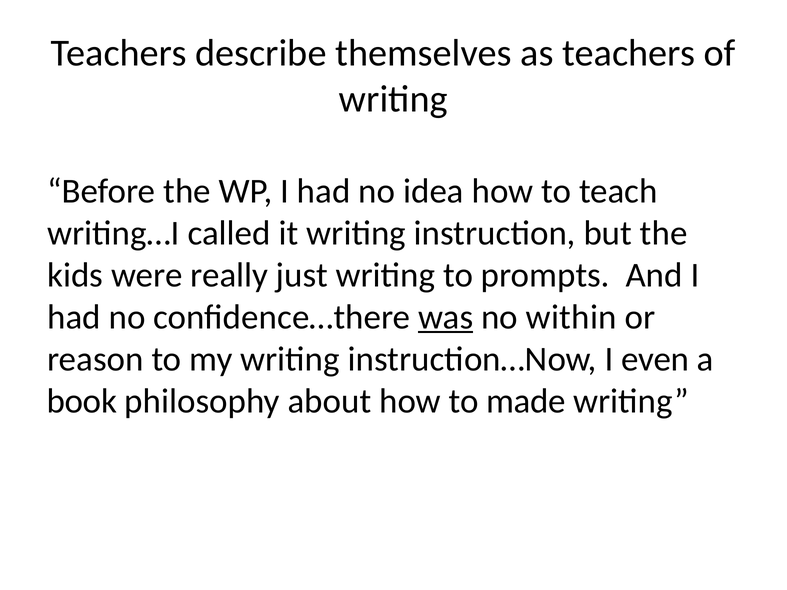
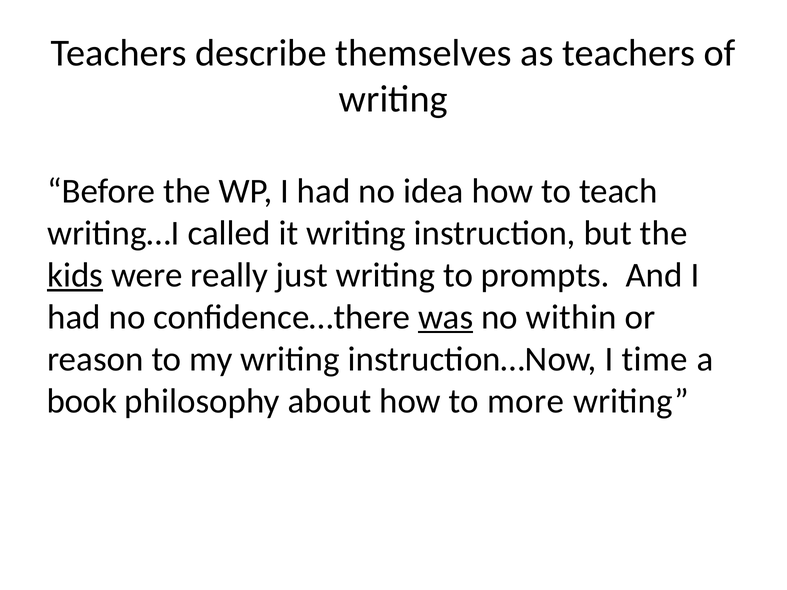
kids underline: none -> present (75, 275)
even: even -> time (655, 359)
made: made -> more (526, 401)
